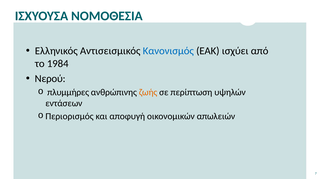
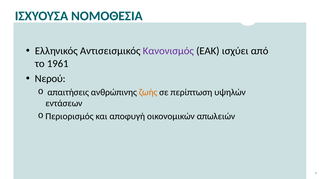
Κανονισμός colour: blue -> purple (168, 51)
1984: 1984 -> 1961 (58, 64)
πλυμμήρες: πλυμμήρες -> απαιτήσεις (68, 92)
